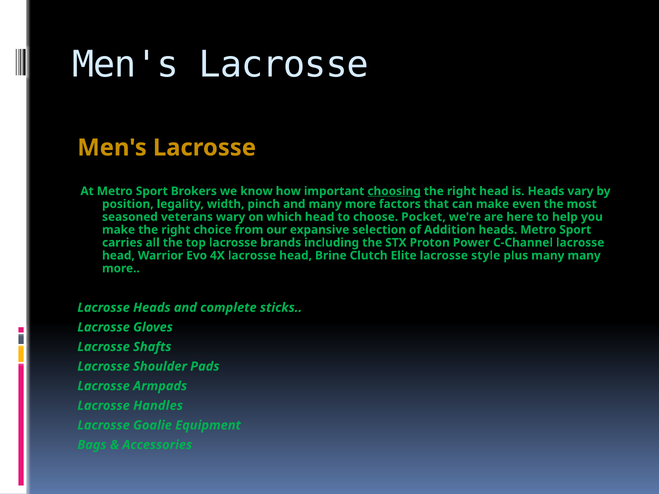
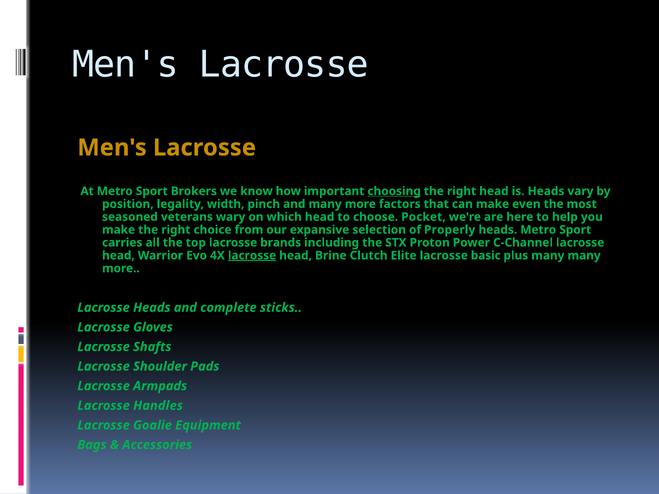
Addition: Addition -> Properly (450, 230)
lacrosse underline: none -> present (252, 256)
style: style -> basic (486, 256)
